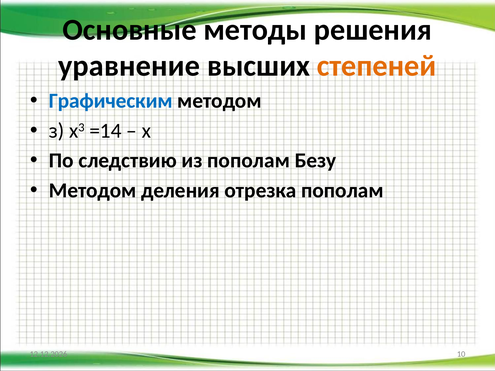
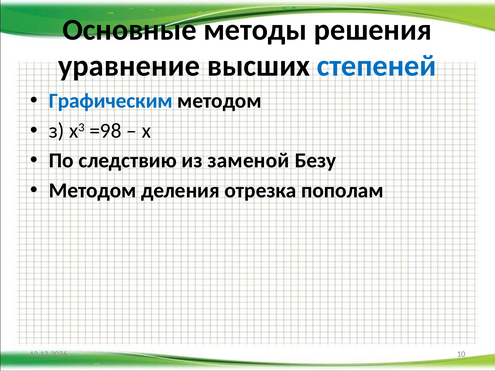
степеней colour: orange -> blue (377, 66)
=14: =14 -> =98 (105, 131)
из пополам: пополам -> заменой (248, 161)
